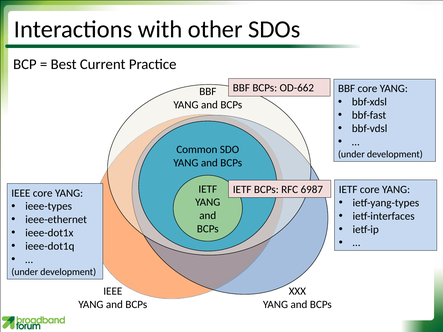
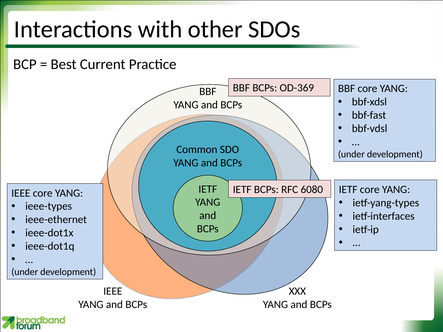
OD-662: OD-662 -> OD-369 (297, 88)
6987: 6987 -> 6080 (312, 190)
